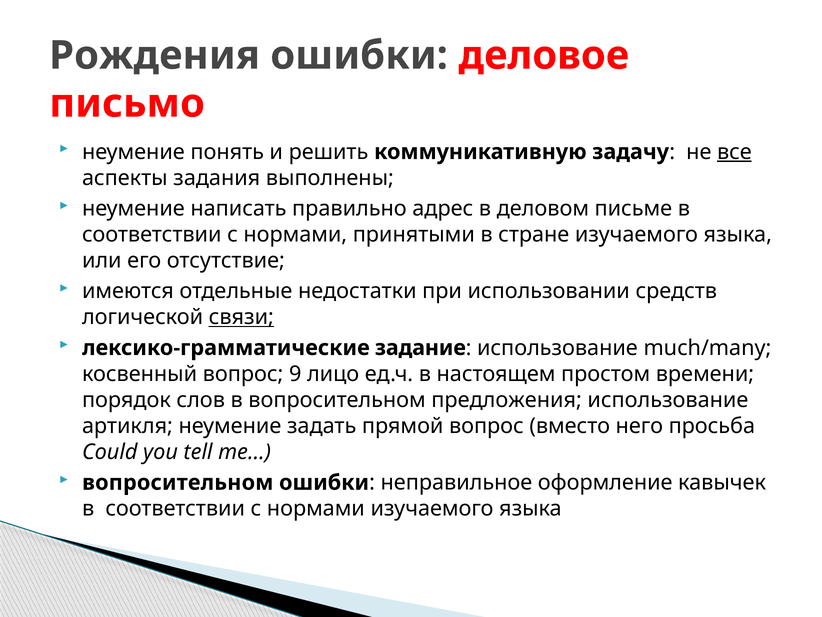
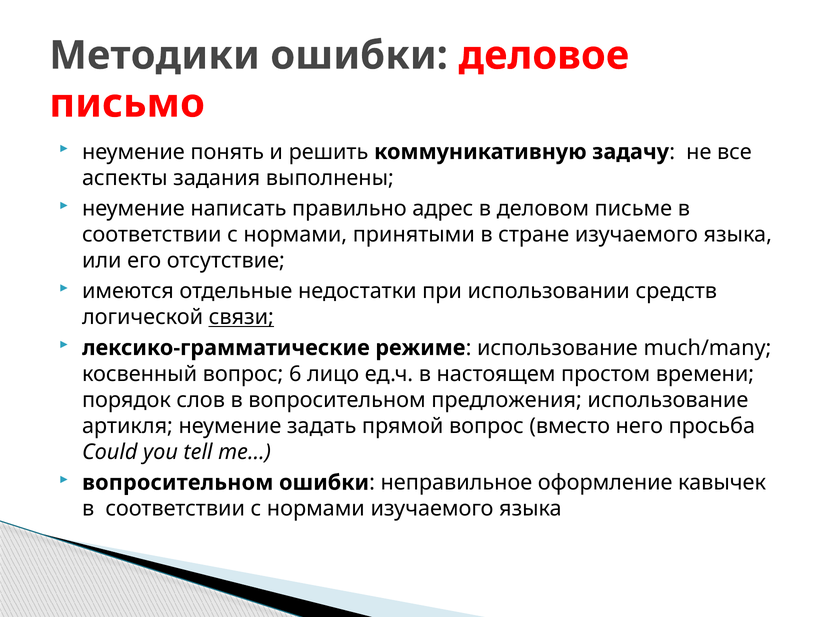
Рождения: Рождения -> Методики (155, 55)
все underline: present -> none (734, 152)
задание: задание -> режиме (420, 348)
9: 9 -> 6 (295, 374)
